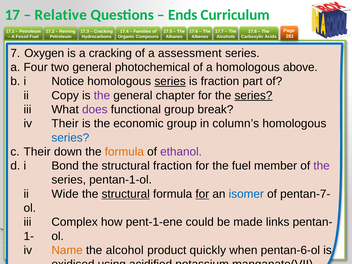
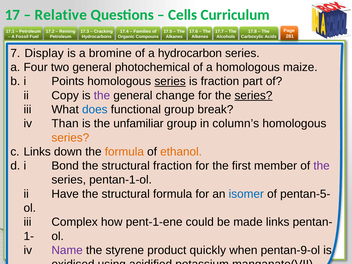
Ends: Ends -> Cells (183, 15)
Oxygen: Oxygen -> Display (44, 53)
a cracking: cracking -> bromine (110, 53)
assessment: assessment -> hydrocarbon (190, 53)
above: above -> maize (300, 67)
Notice: Notice -> Points (68, 81)
chapter: chapter -> change (175, 95)
does colour: purple -> blue (95, 109)
iv Their: Their -> Than (65, 124)
economic: economic -> unfamiliar (138, 124)
series colour: blue -> orange (70, 138)
Their: Their -> Links (37, 152)
ethanol colour: purple -> orange (181, 152)
the fuel: fuel -> first (241, 166)
Wide: Wide -> Have (65, 194)
structural underline: present -> none (126, 194)
for underline: present -> none (202, 194)
pentan-7-: pentan-7- -> pentan-5- (305, 194)
Name colour: orange -> purple (67, 250)
alcohol: alcohol -> styrene (125, 250)
pentan-6-ol: pentan-6-ol -> pentan-9-ol (290, 250)
